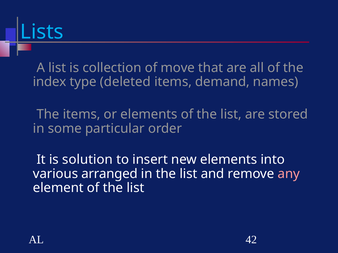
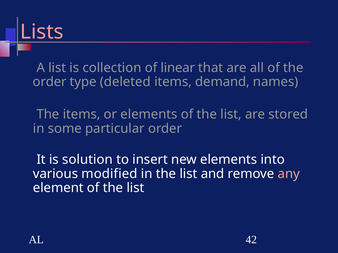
Lists colour: light blue -> pink (42, 32)
move: move -> linear (178, 68)
index: index -> order (50, 82)
arranged: arranged -> modified (109, 174)
